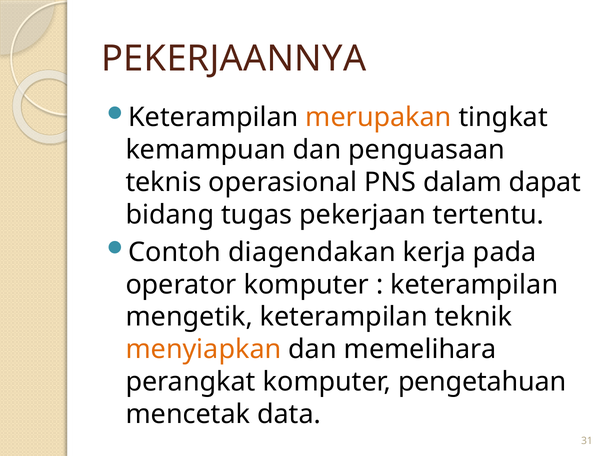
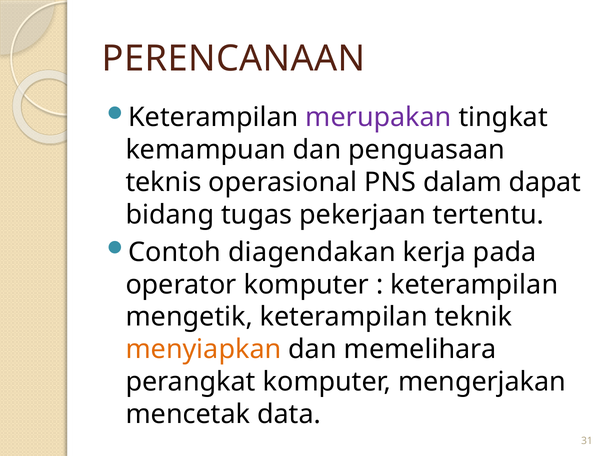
PEKERJAANNYA: PEKERJAANNYA -> PERENCANAAN (234, 59)
merupakan colour: orange -> purple (379, 117)
pengetahuan: pengetahuan -> mengerjakan (482, 381)
